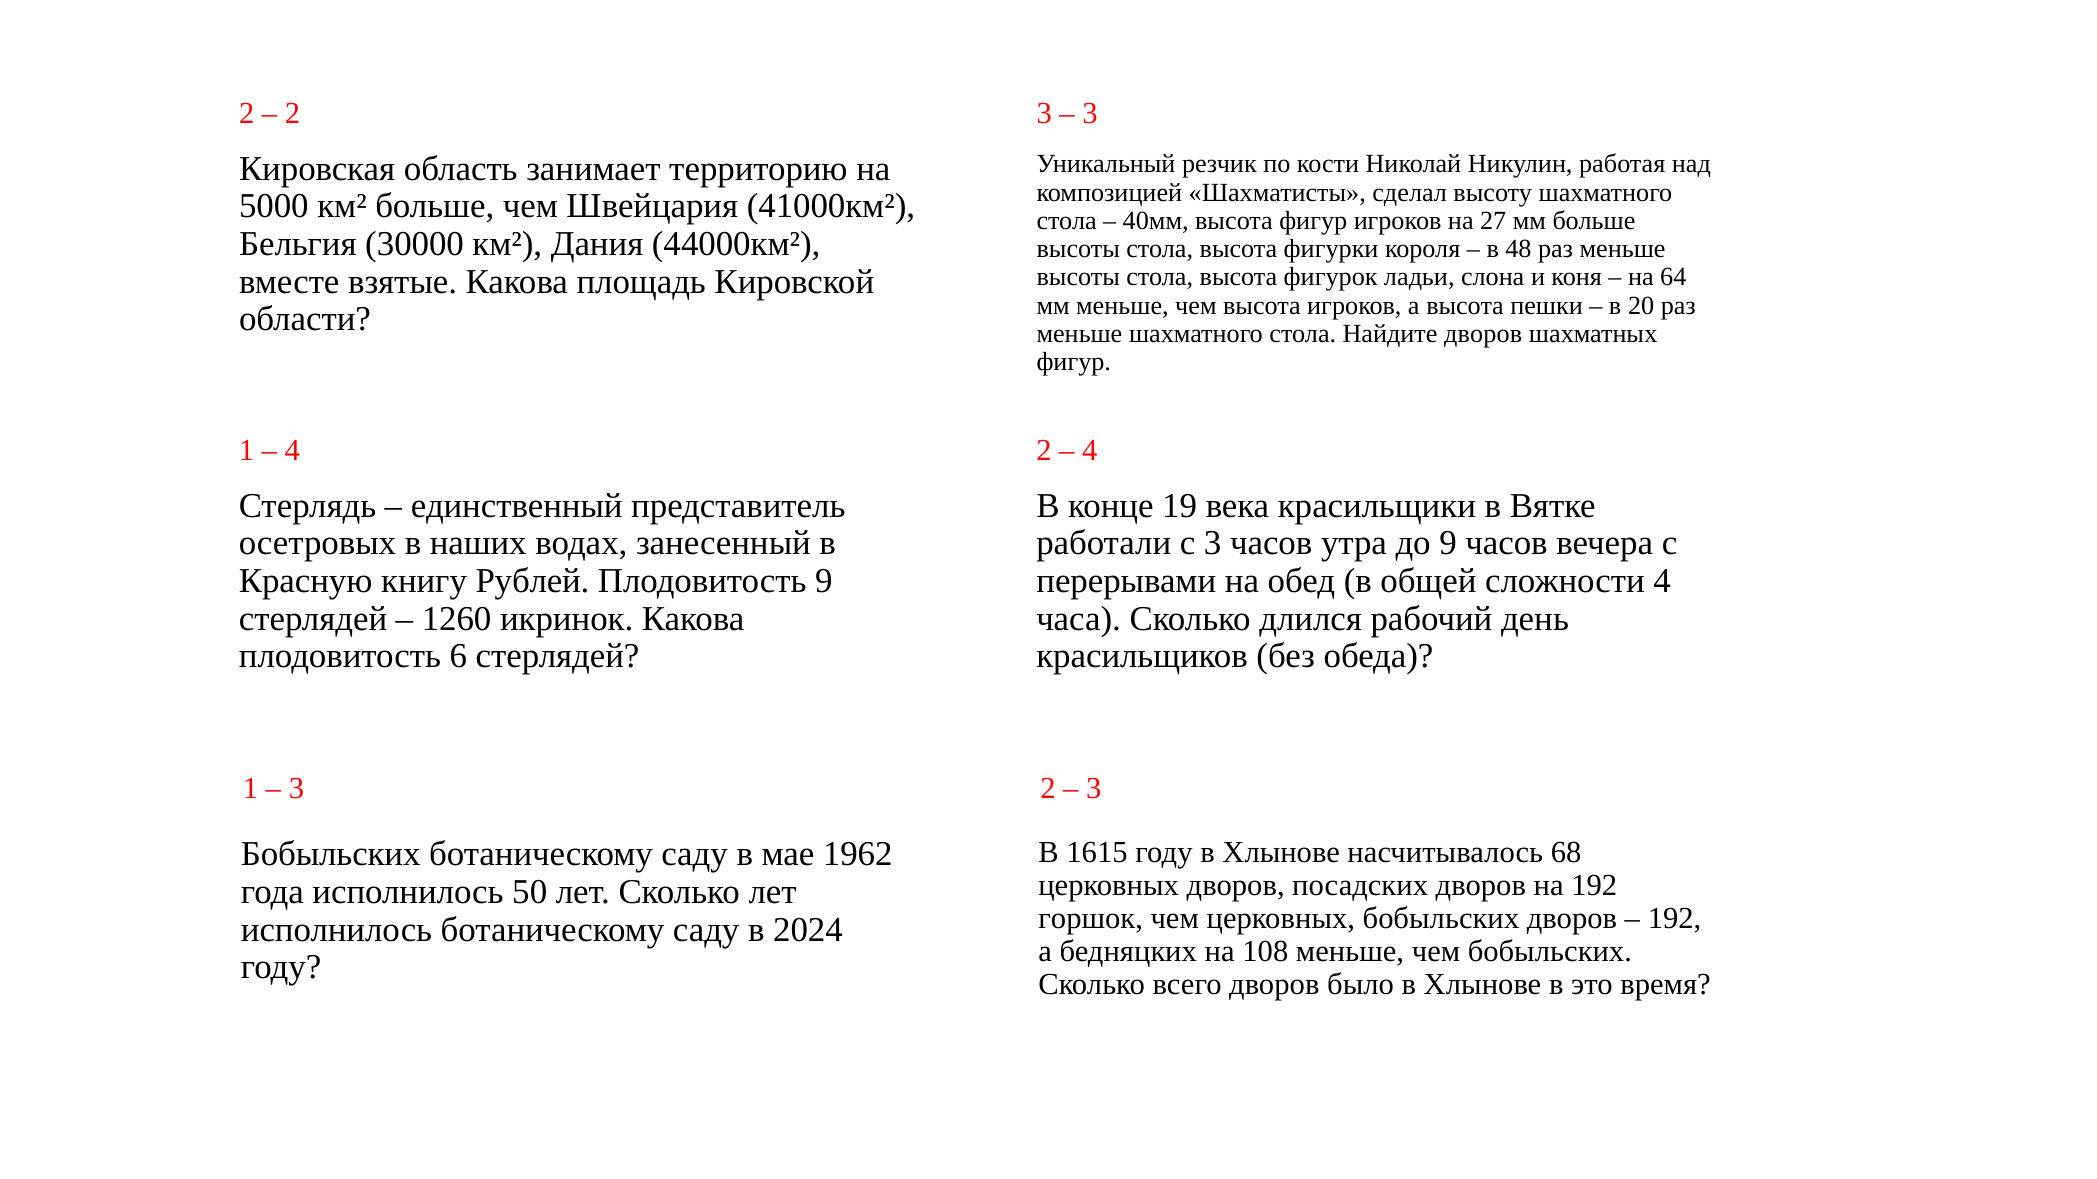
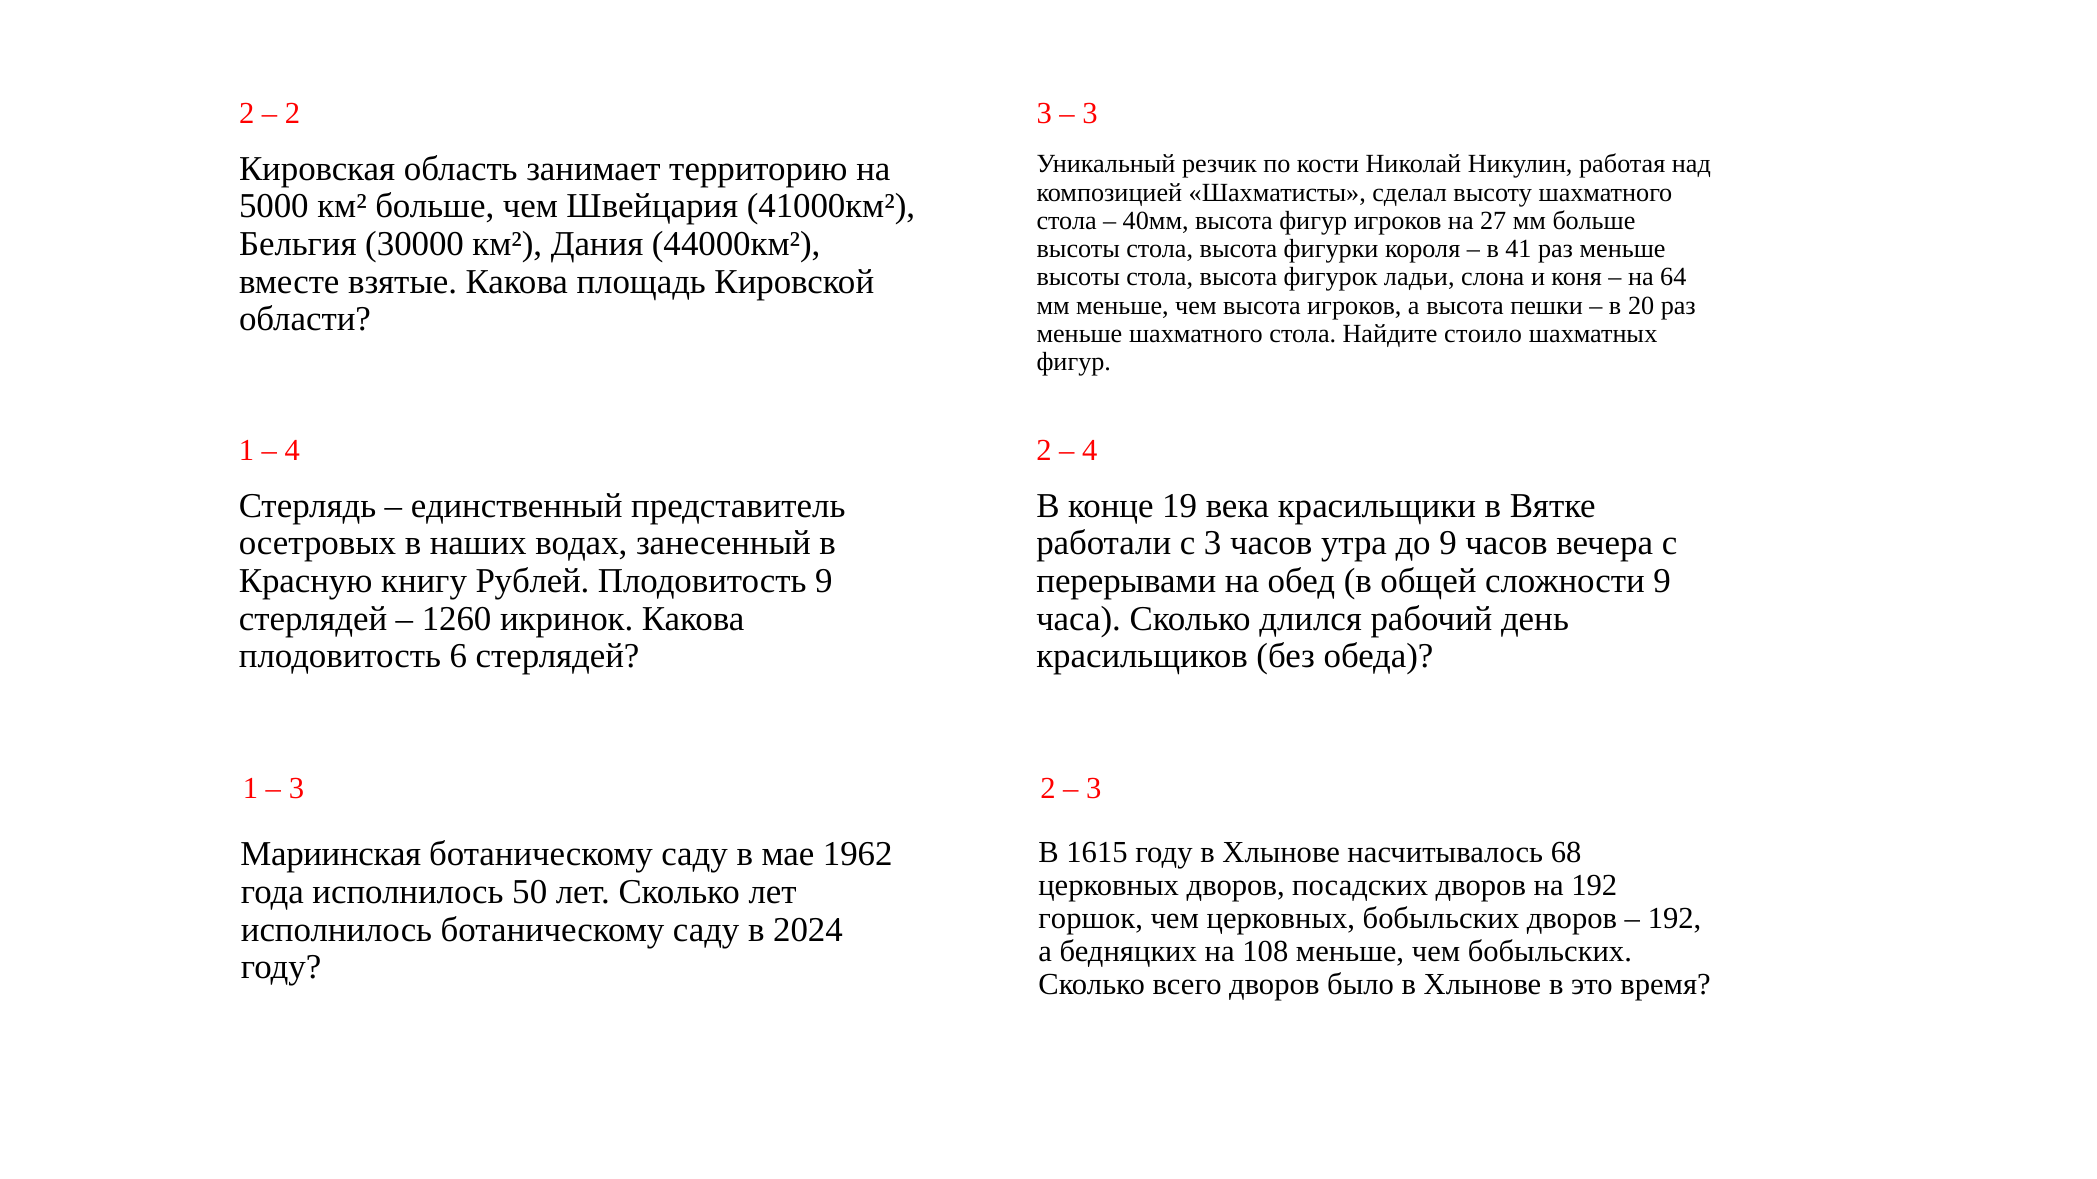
48: 48 -> 41 (1518, 249)
Найдите дворов: дворов -> стоило (1483, 334)
сложности 4: 4 -> 9 (1662, 581)
Бобыльских: Бобыльских -> Мариинская (331, 855)
